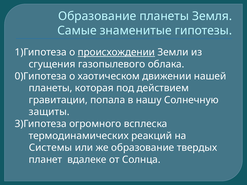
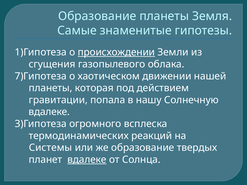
0)Гипотеза: 0)Гипотеза -> 7)Гипотеза (41, 76)
защиты: защиты -> вдалеке (49, 112)
вдалеке underline: none -> present (87, 160)
